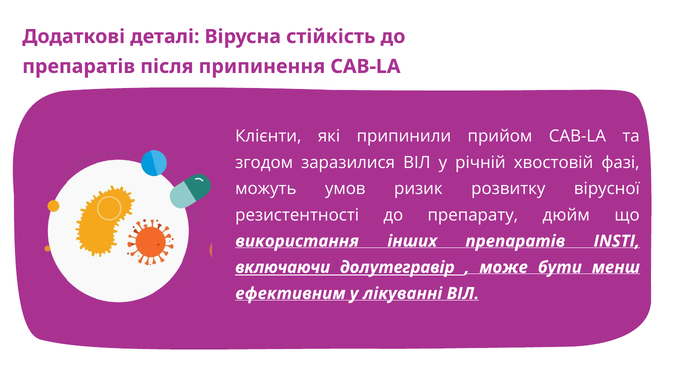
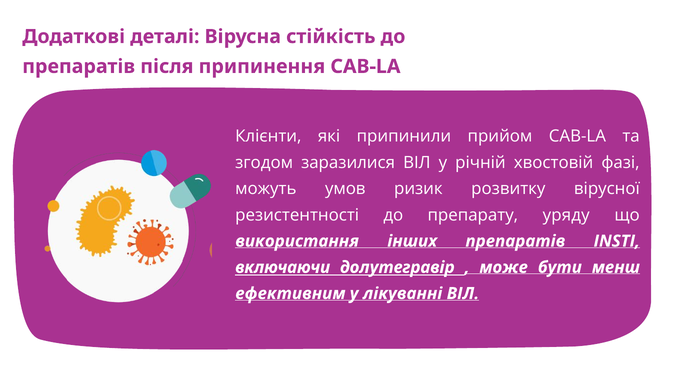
дюйм: дюйм -> уряду (566, 215)
